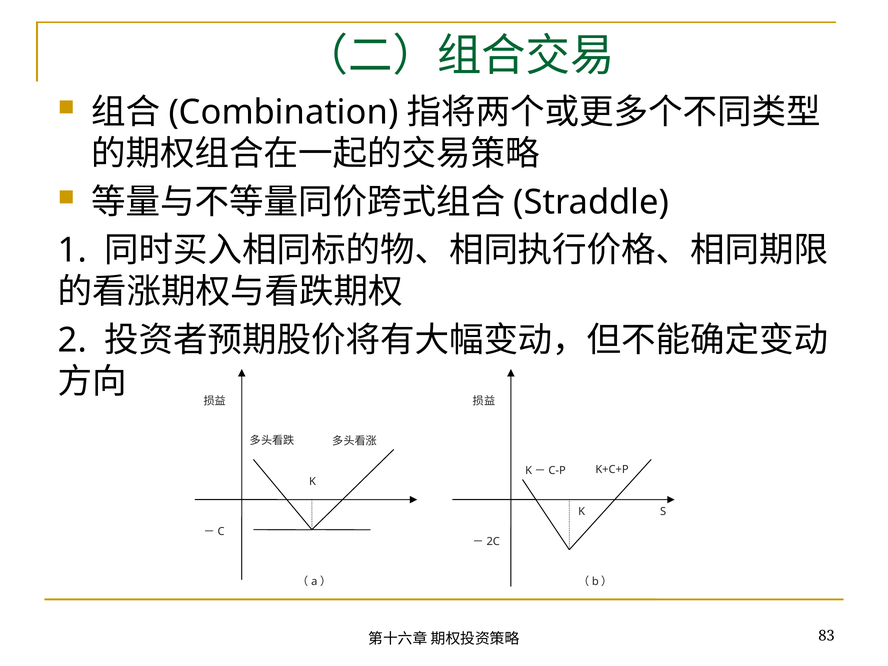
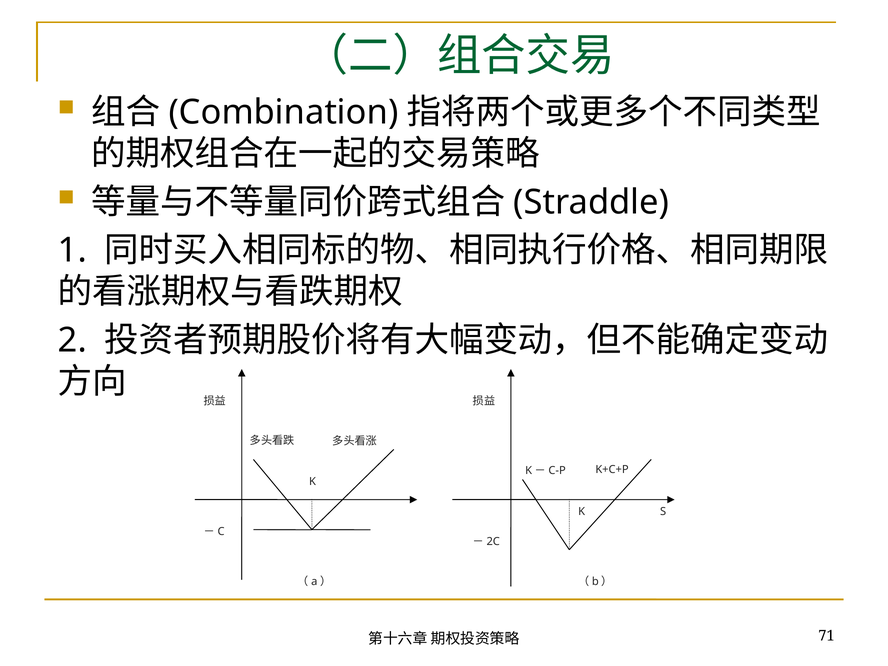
83: 83 -> 71 (827, 636)
